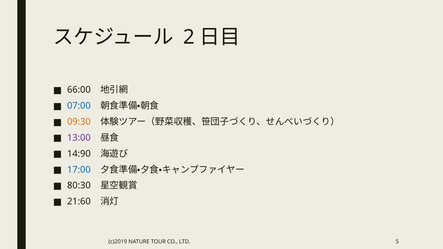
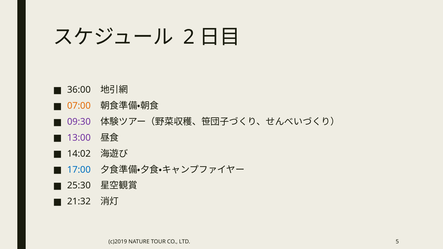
66:00: 66:00 -> 36:00 (79, 90)
07:00 colour: blue -> orange (79, 106)
09:30 colour: orange -> purple (79, 122)
14:90: 14:90 -> 14:02 (79, 154)
80:30: 80:30 -> 25:30 (79, 186)
21:60: 21:60 -> 21:32 (79, 202)
